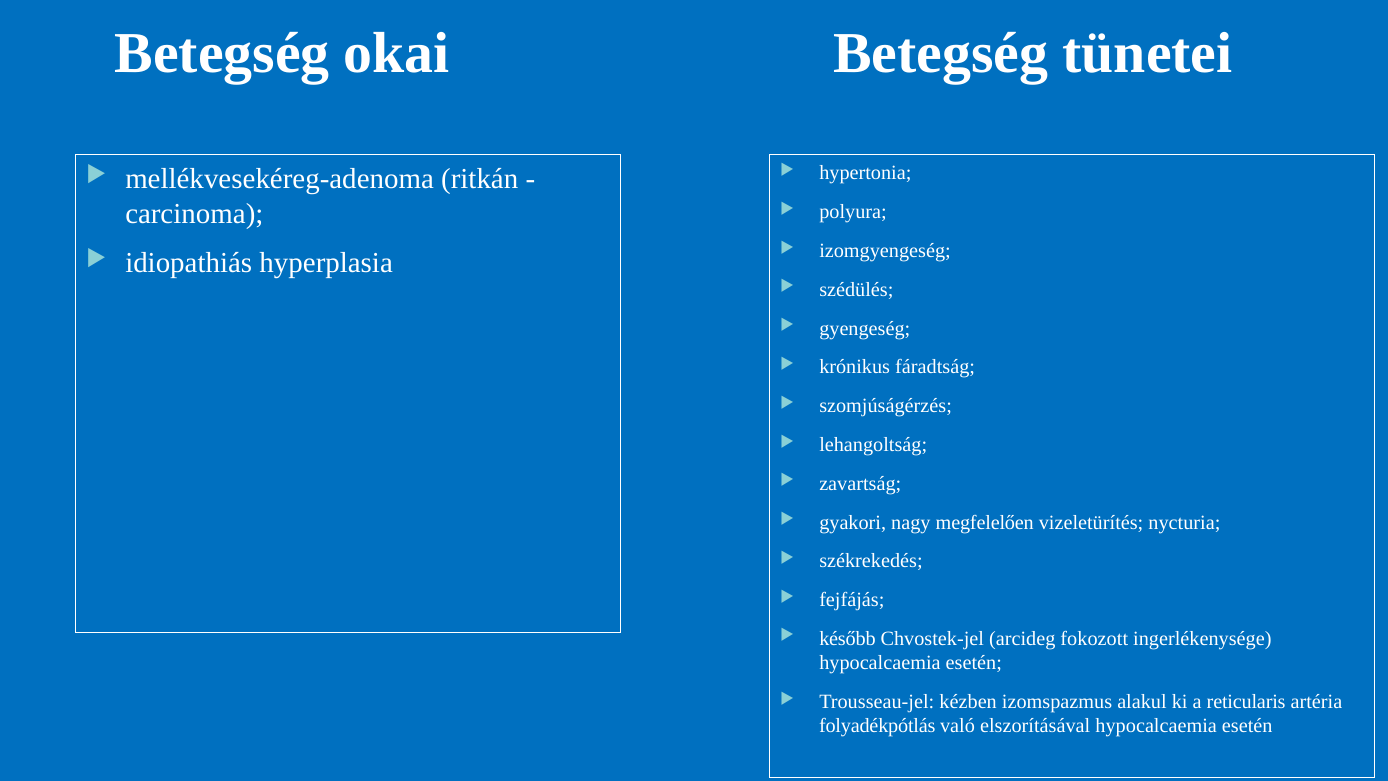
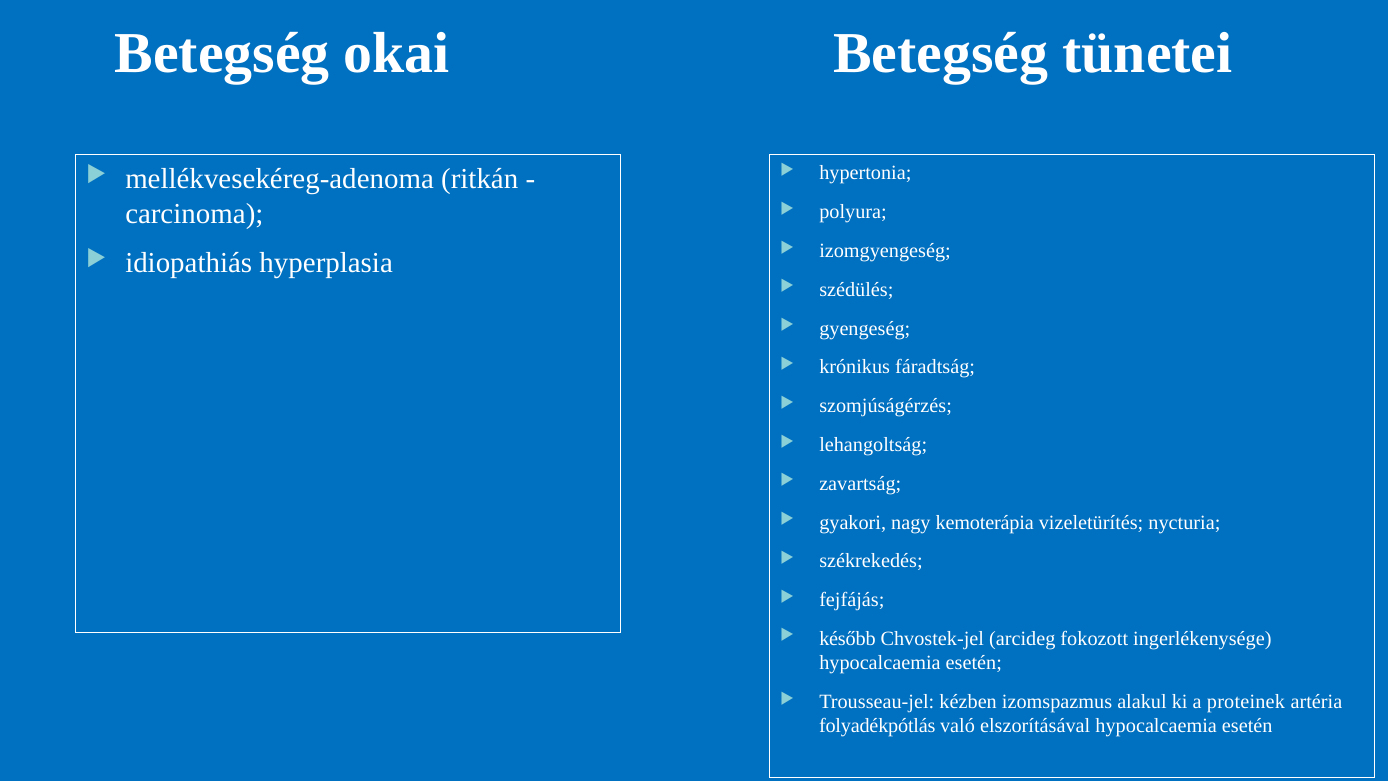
megfelelően: megfelelően -> kemoterápia (985, 522)
reticularis: reticularis -> proteinek (1246, 702)
